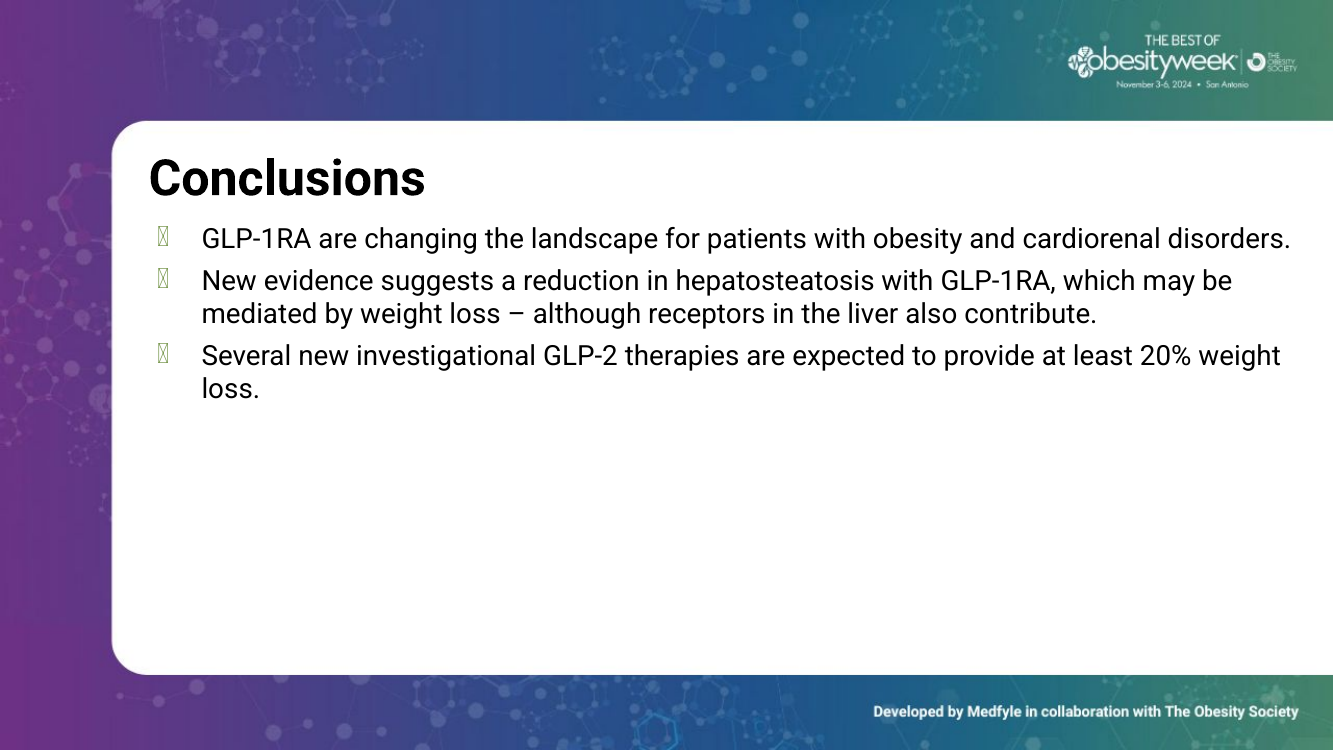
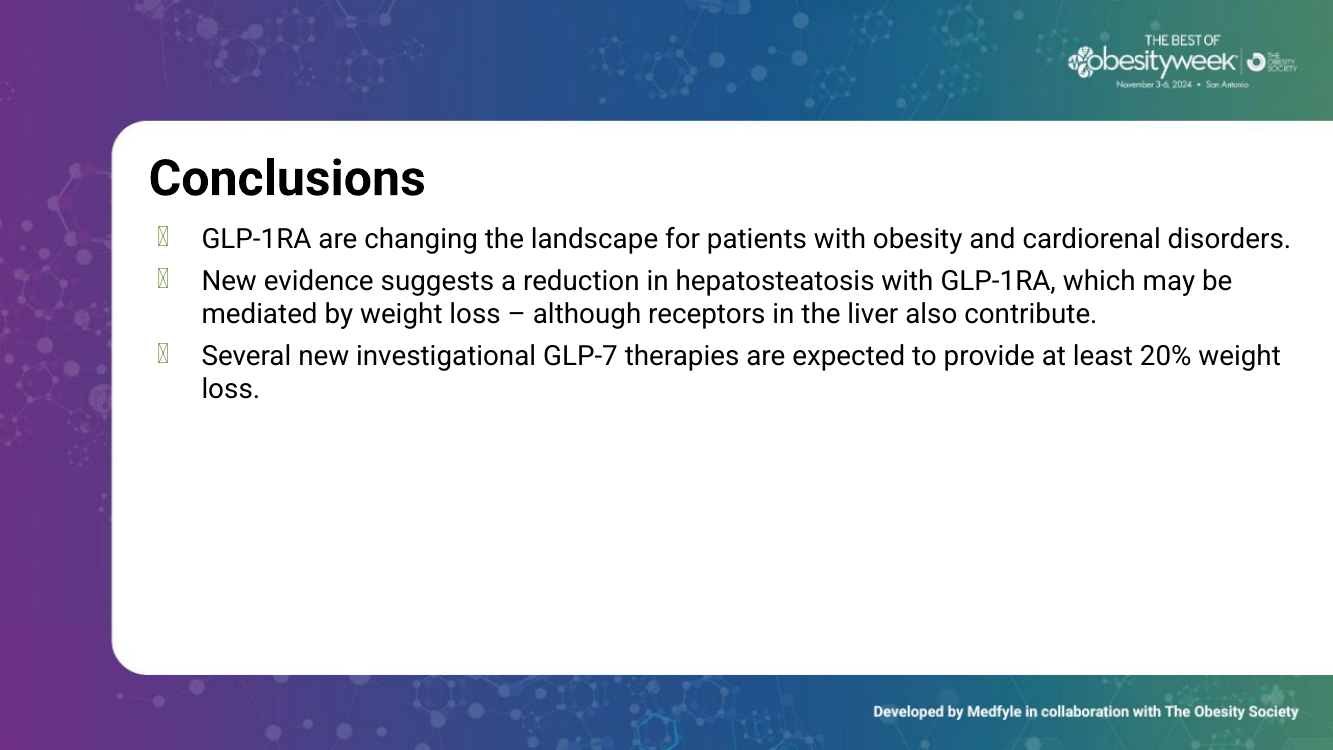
GLP-2: GLP-2 -> GLP-7 (581, 356)
